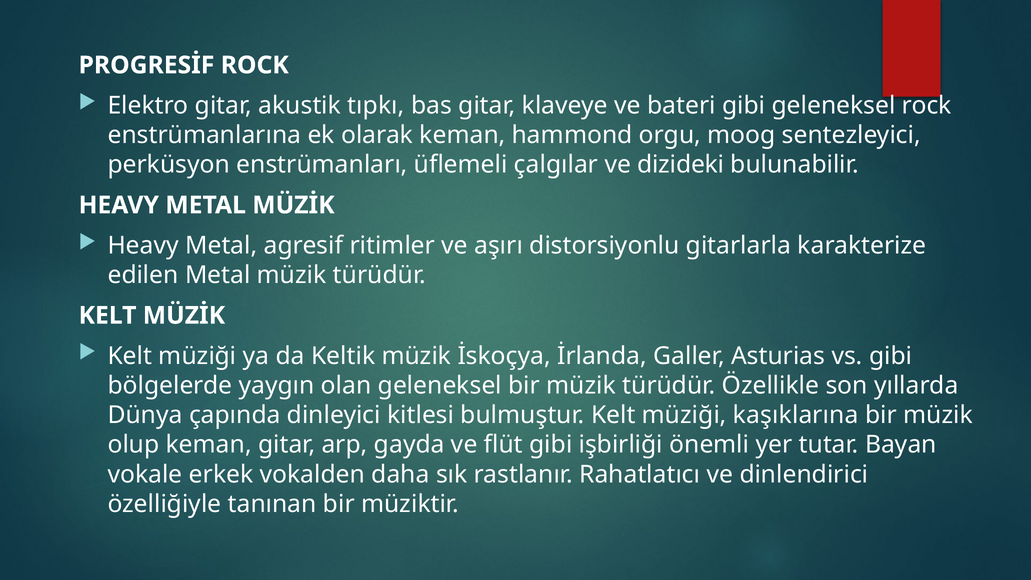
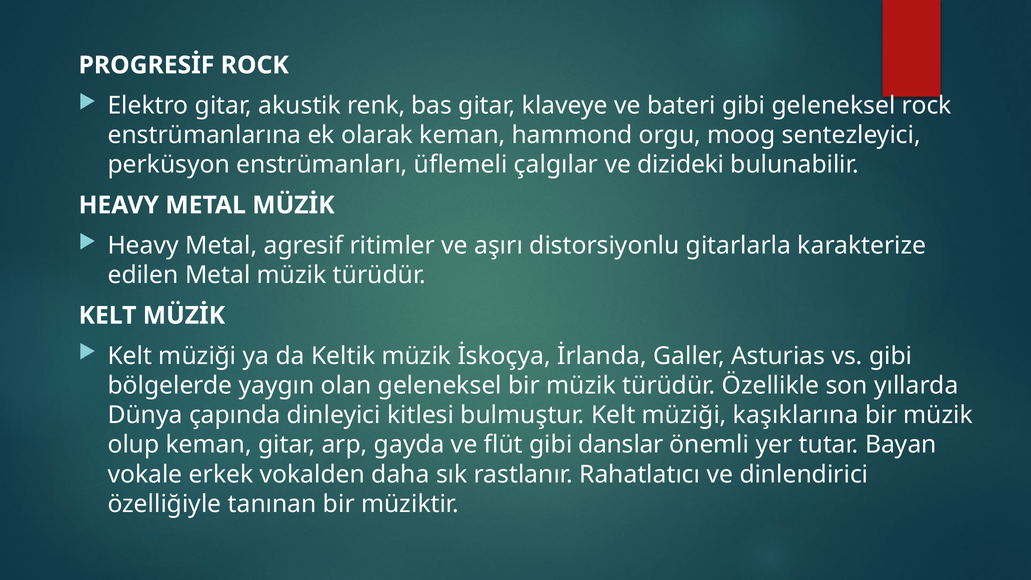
tıpkı: tıpkı -> renk (376, 106)
işbirliği: işbirliği -> danslar (621, 445)
